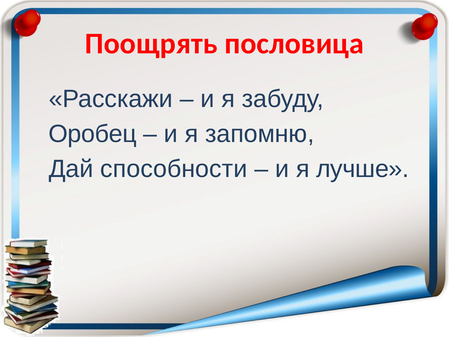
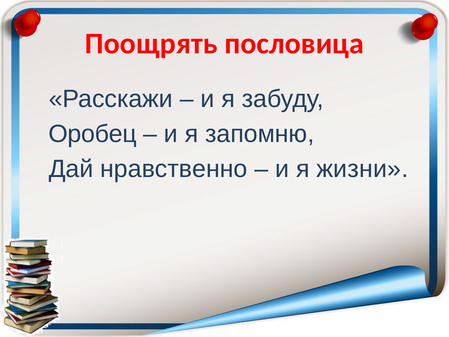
способности: способности -> нравственно (174, 169)
лучше: лучше -> жизни (362, 169)
